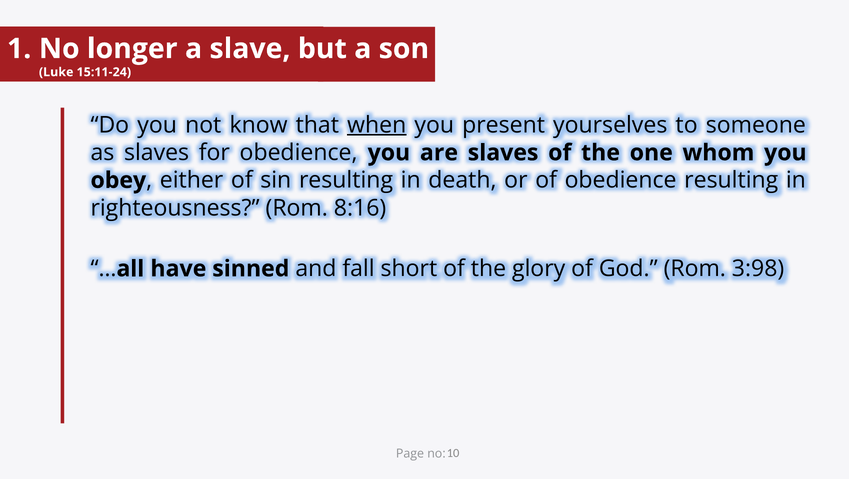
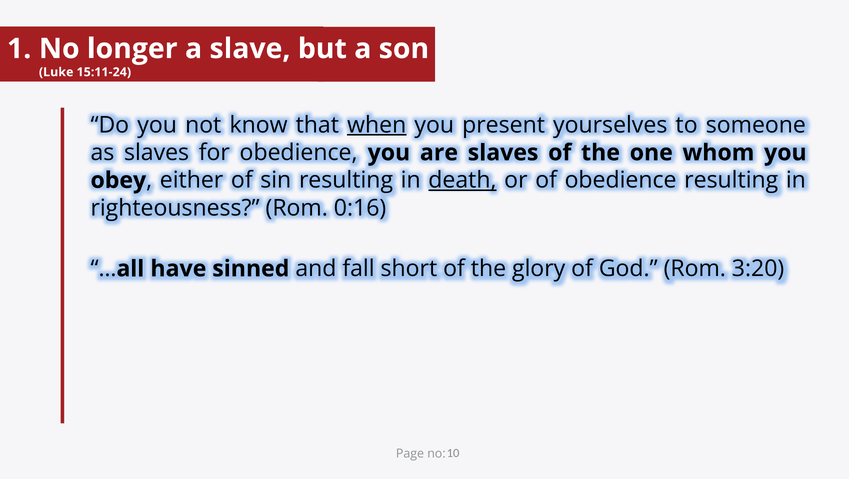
death underline: none -> present (462, 180)
8:16: 8:16 -> 0:16 (360, 208)
3:98: 3:98 -> 3:20 (758, 269)
